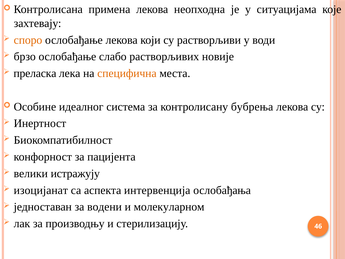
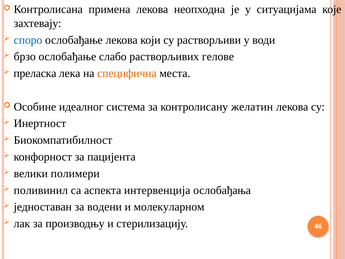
споро colour: orange -> blue (28, 40)
новије: новије -> гелове (218, 57)
бубрења: бубрења -> желатин (252, 107)
истражују: истражују -> полимери (75, 173)
изоцијанат: изоцијанат -> поливинил (41, 190)
